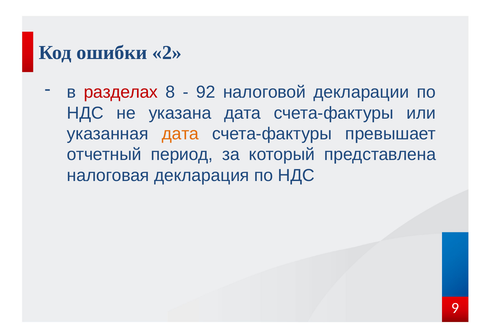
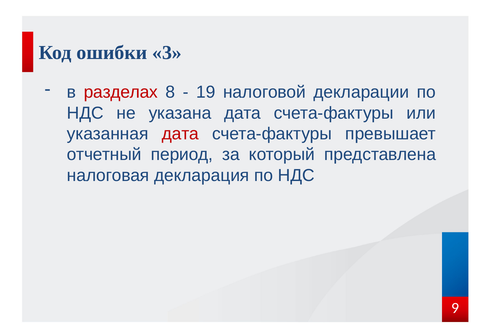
2: 2 -> 3 (167, 53)
92: 92 -> 19 (206, 92)
дата colour: orange -> red (180, 134)
